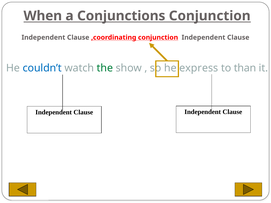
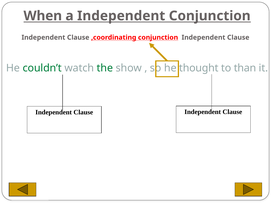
a Conjunctions: Conjunctions -> Independent (121, 16)
couldn’t colour: blue -> green (42, 68)
express: express -> thought (199, 68)
